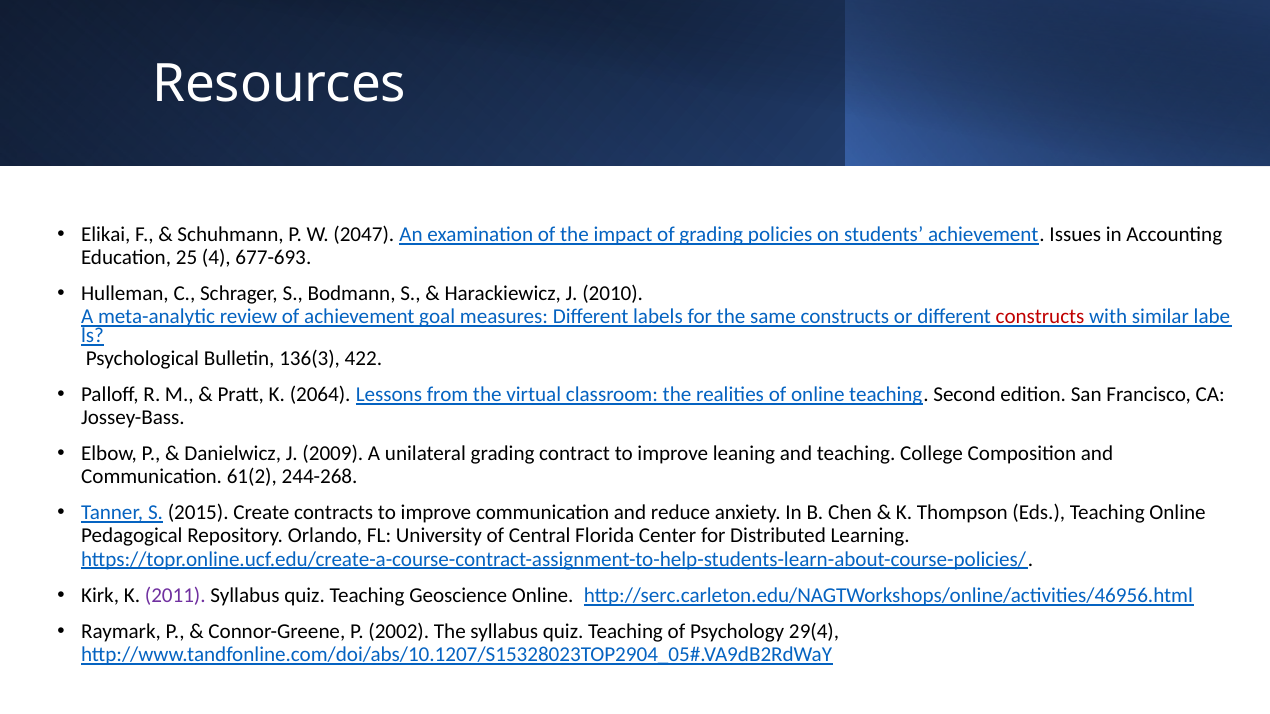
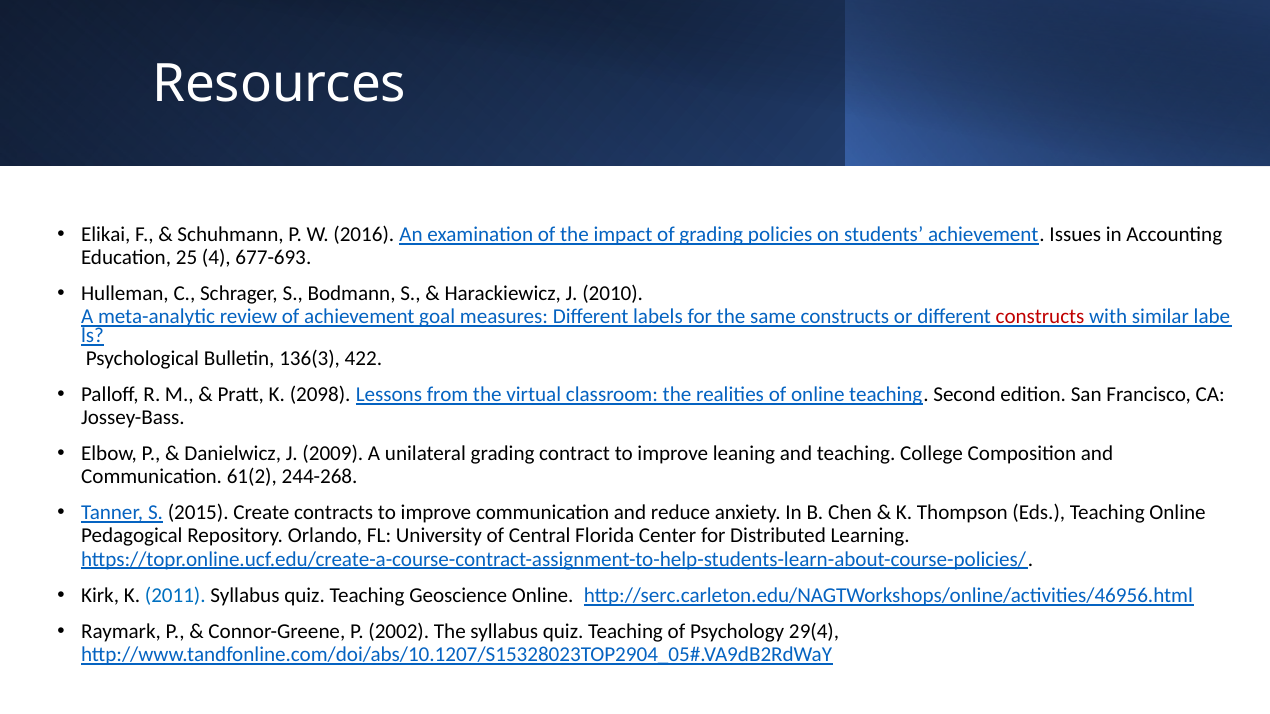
2047: 2047 -> 2016 (364, 235)
2064: 2064 -> 2098 (320, 395)
2011 colour: purple -> blue (175, 596)
